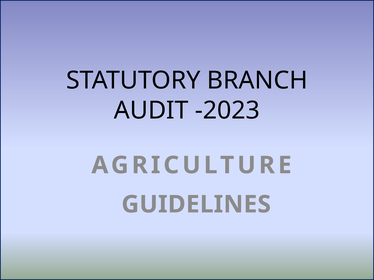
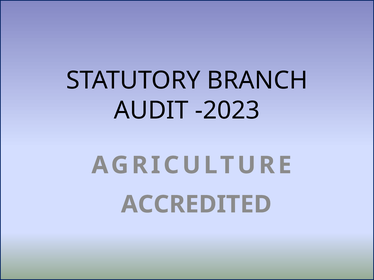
GUIDELINES: GUIDELINES -> ACCREDITED (196, 205)
